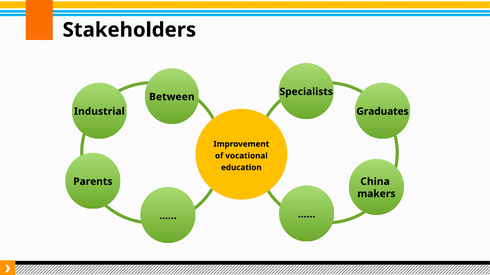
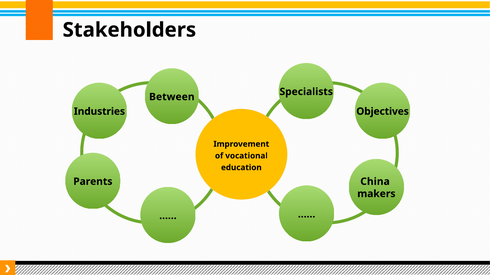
Industrial: Industrial -> Industries (99, 112)
Graduates: Graduates -> Objectives (383, 112)
